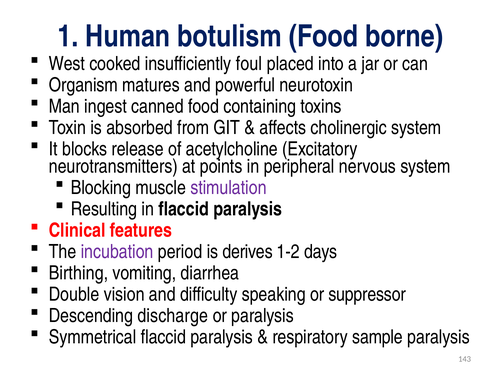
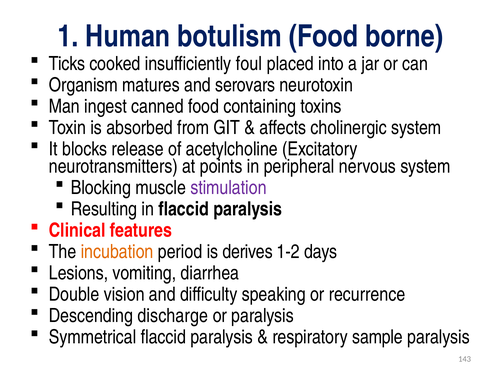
West: West -> Ticks (67, 64)
powerful: powerful -> serovars (245, 85)
incubation colour: purple -> orange (117, 252)
Birthing: Birthing -> Lesions (79, 273)
suppressor: suppressor -> recurrence (367, 294)
